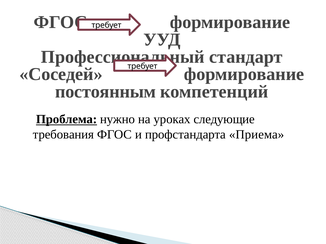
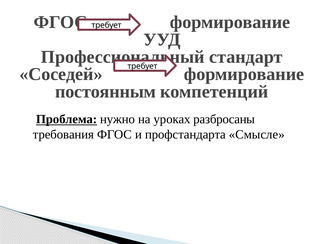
следующие: следующие -> разбросаны (224, 120)
Приема: Приема -> Смысле (257, 135)
